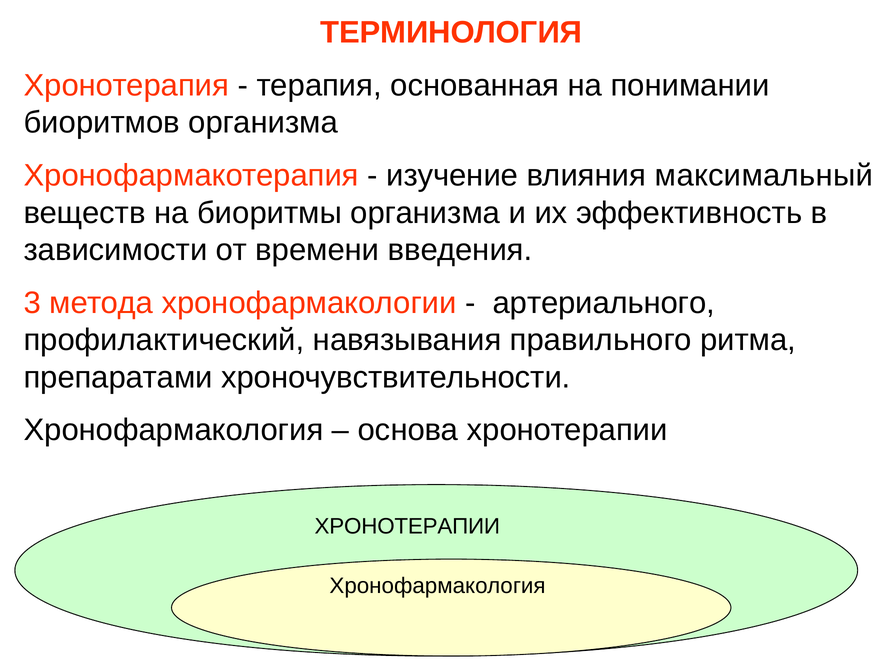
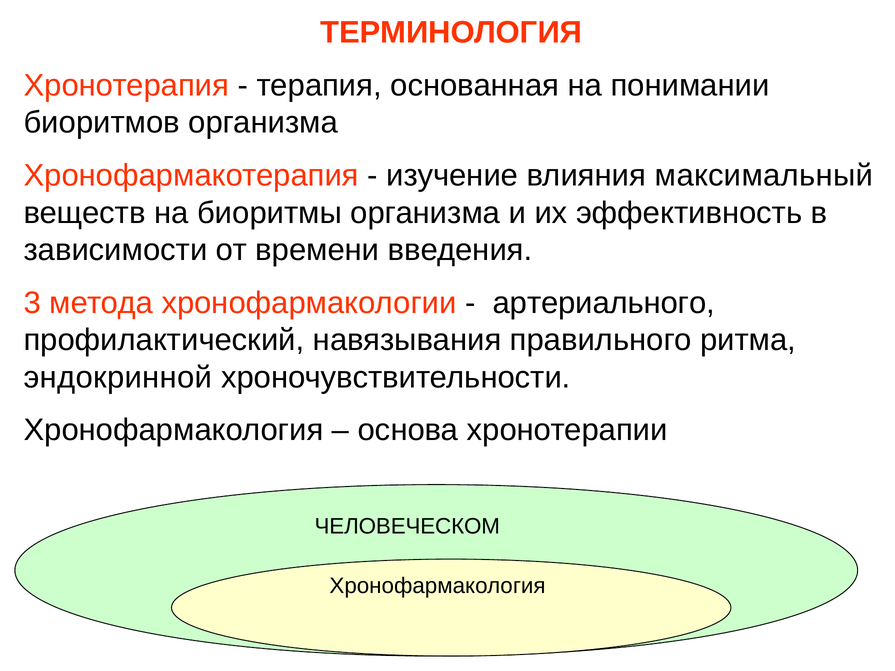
препаратами: препаратами -> эндокринной (118, 378)
ХРОНОТЕРАПИИ: ХРОНОТЕРАПИИ -> ЧЕЛОВЕЧЕСКОМ (407, 527)
